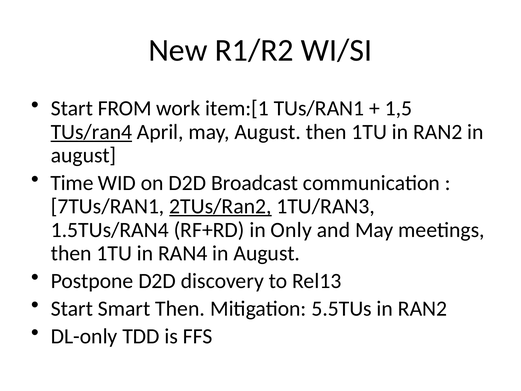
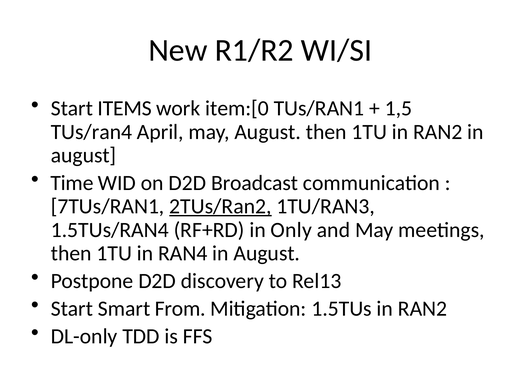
FROM: FROM -> ITEMS (125, 108)
item:[1: item:[1 -> item:[0 (237, 108)
TUs/ran4 underline: present -> none (91, 132)
Smart Then: Then -> From (180, 308)
5.5TUs: 5.5TUs -> 1.5TUs (342, 308)
